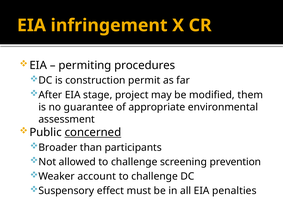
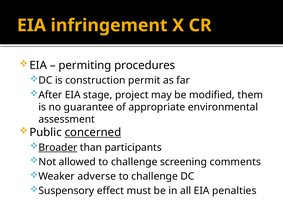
Broader underline: none -> present (58, 148)
prevention: prevention -> comments (235, 162)
account: account -> adverse (97, 177)
